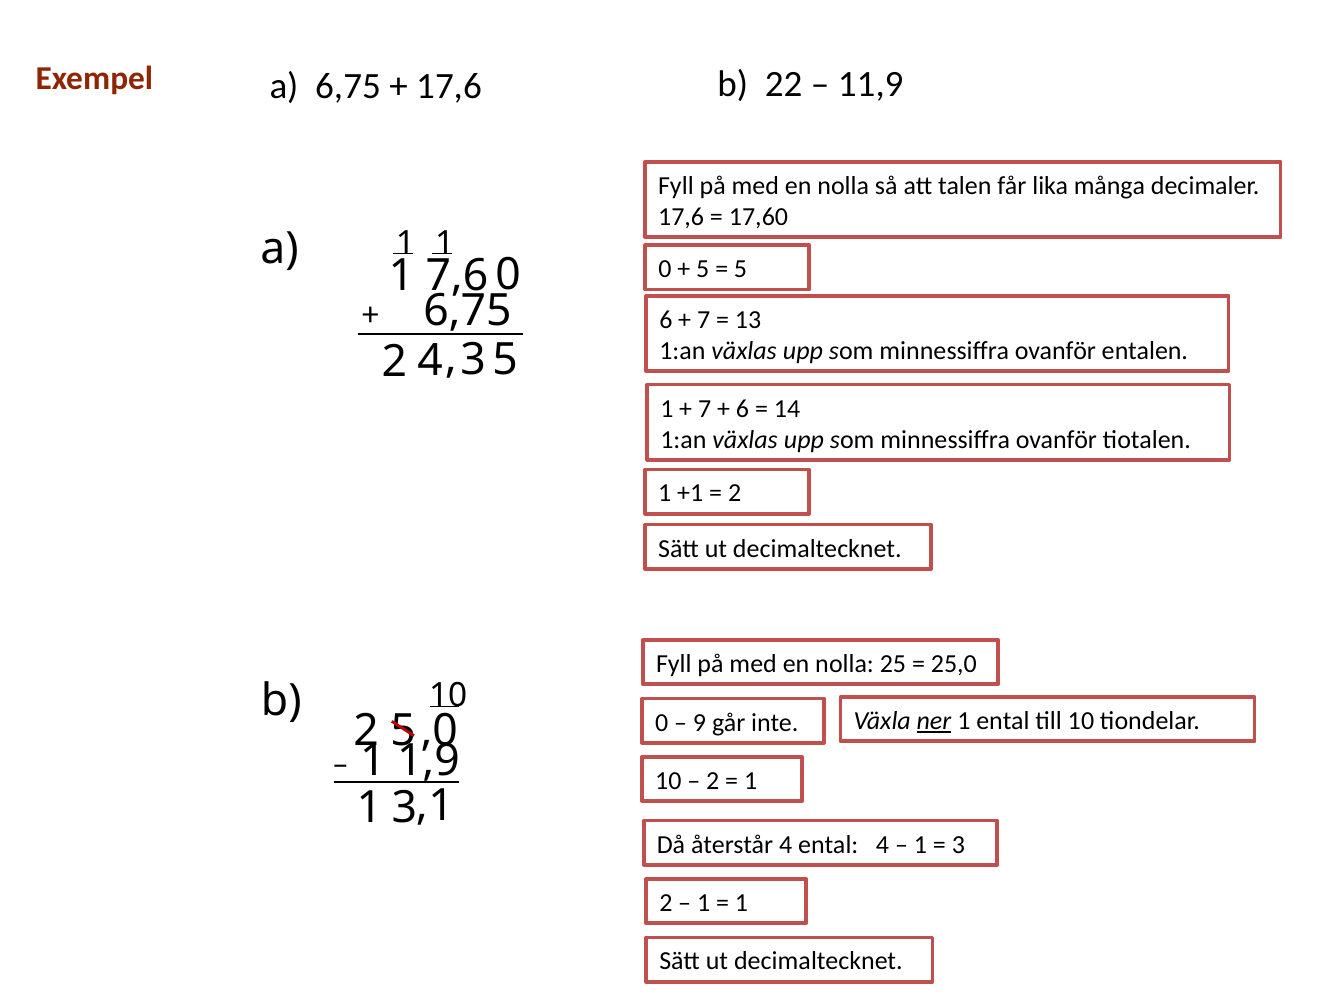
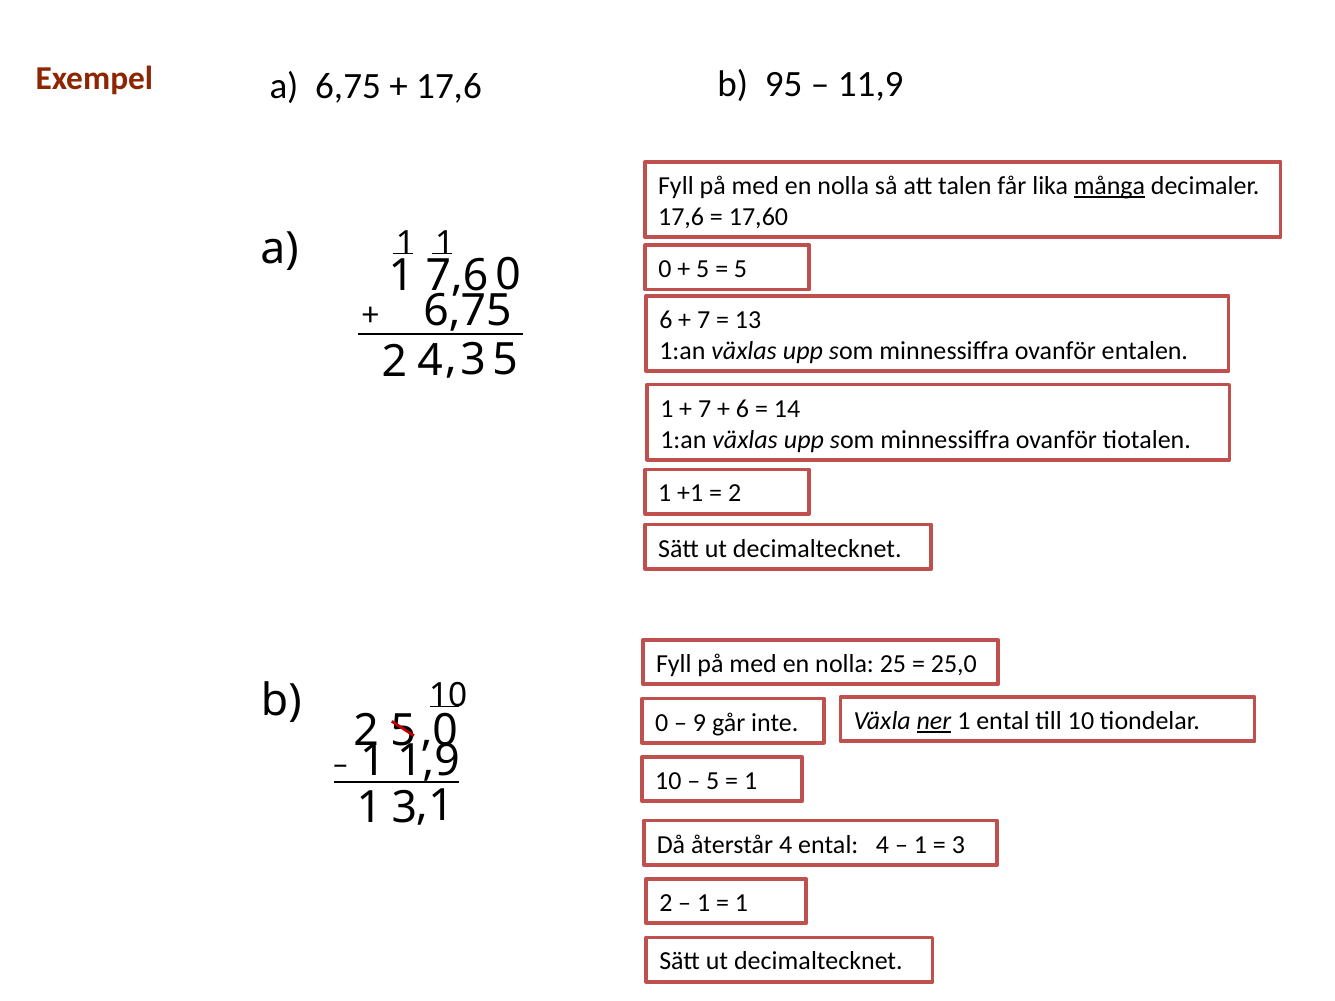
22: 22 -> 95 (784, 84)
många underline: none -> present (1109, 186)
2: 2 -> 5 (713, 781)
